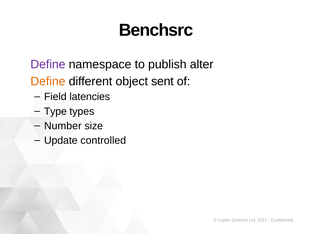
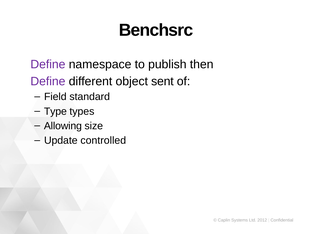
alter: alter -> then (202, 64)
Define colour: orange -> purple (48, 81)
latencies: latencies -> standard (90, 97)
Number: Number -> Allowing (63, 126)
